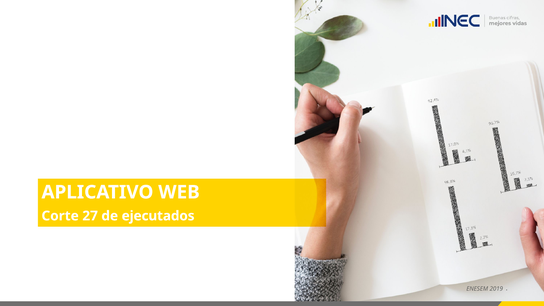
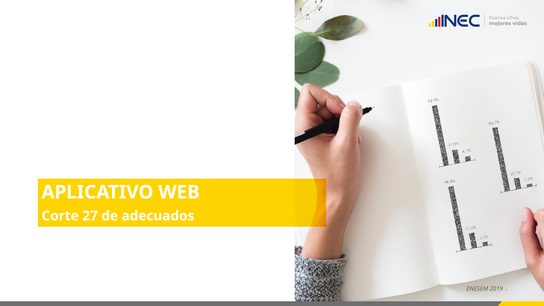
ejecutados: ejecutados -> adecuados (158, 216)
